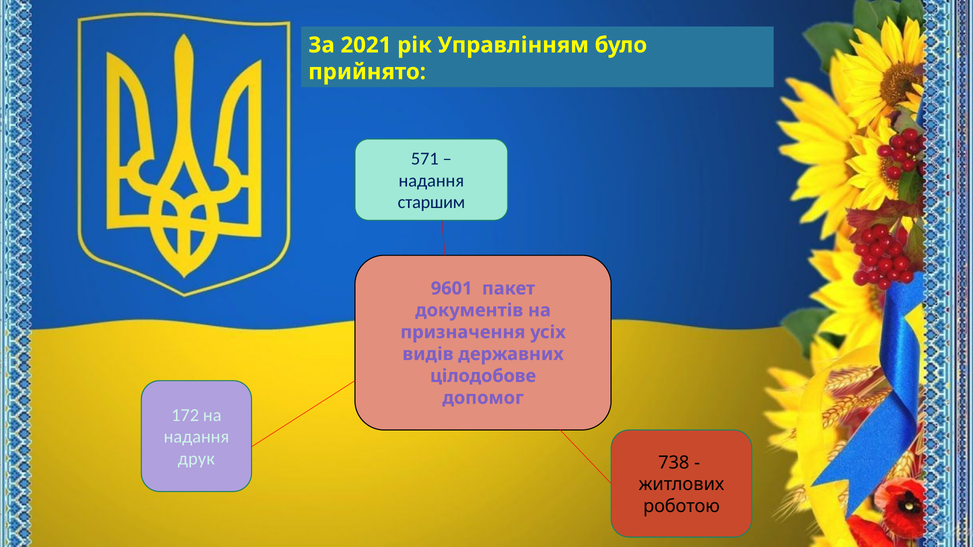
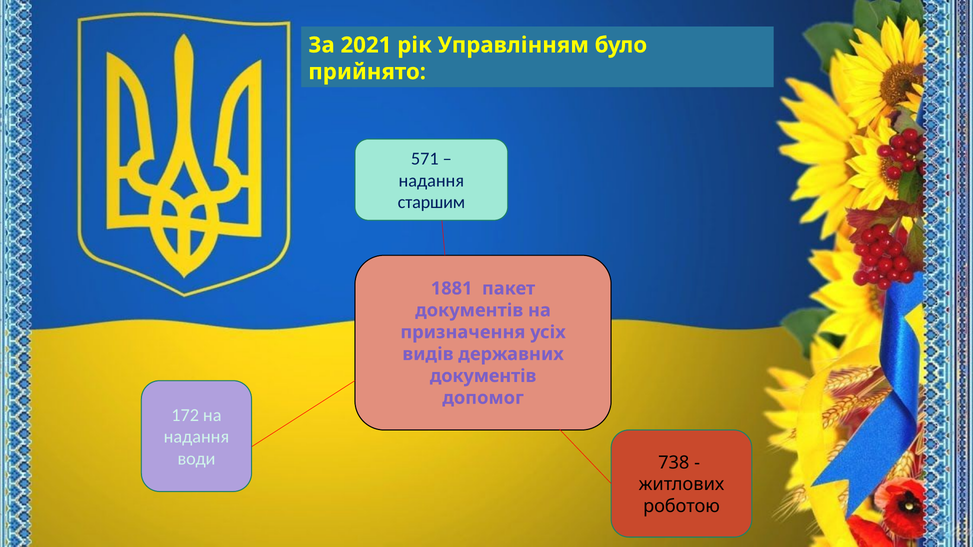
9601: 9601 -> 1881 (452, 289)
цілодобове: цілодобове -> документів (483, 376)
друк: друк -> води (197, 459)
